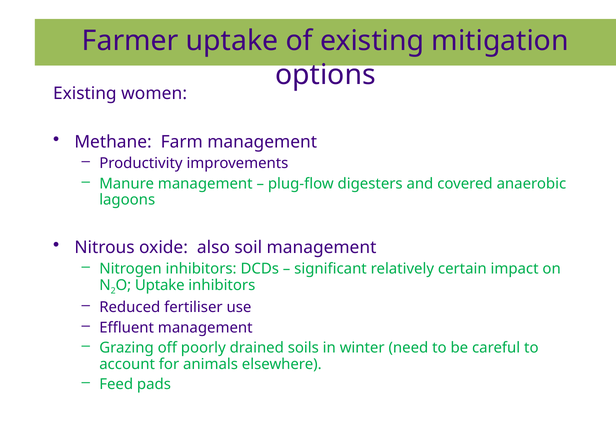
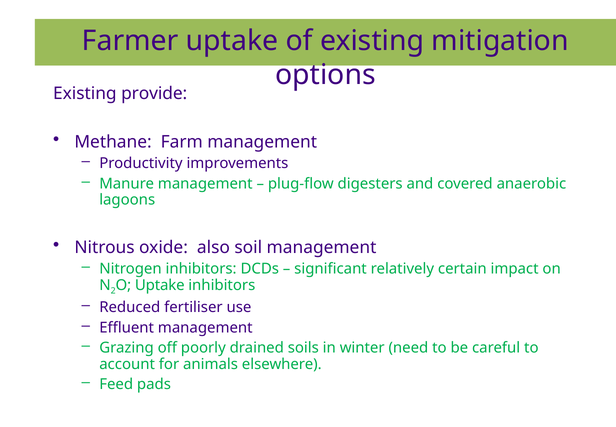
women: women -> provide (154, 93)
